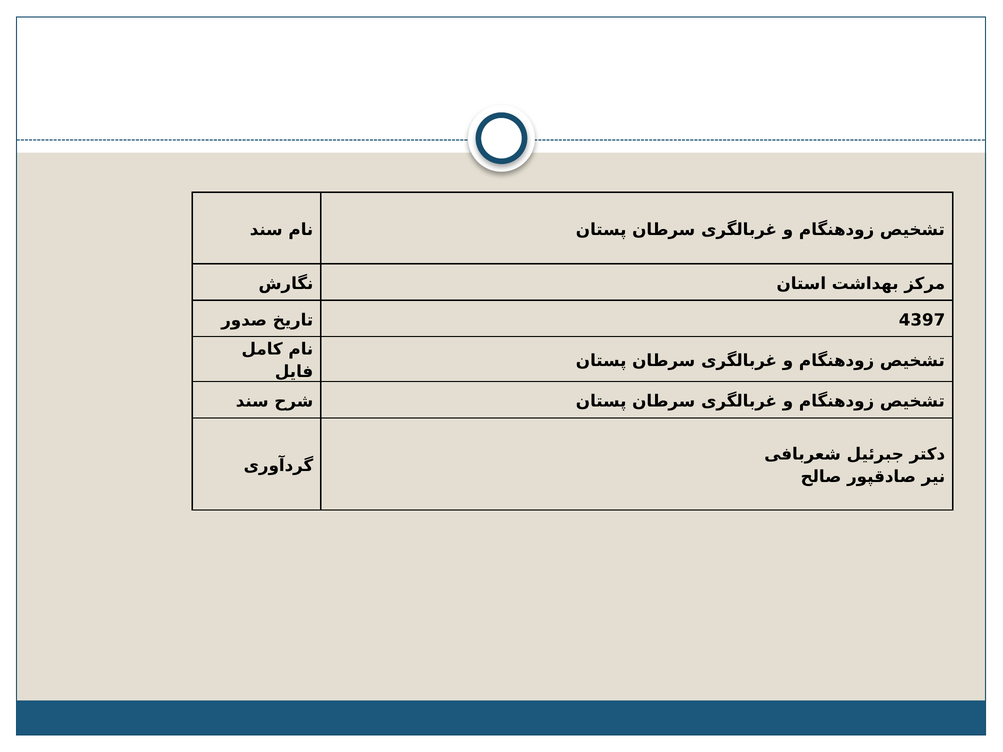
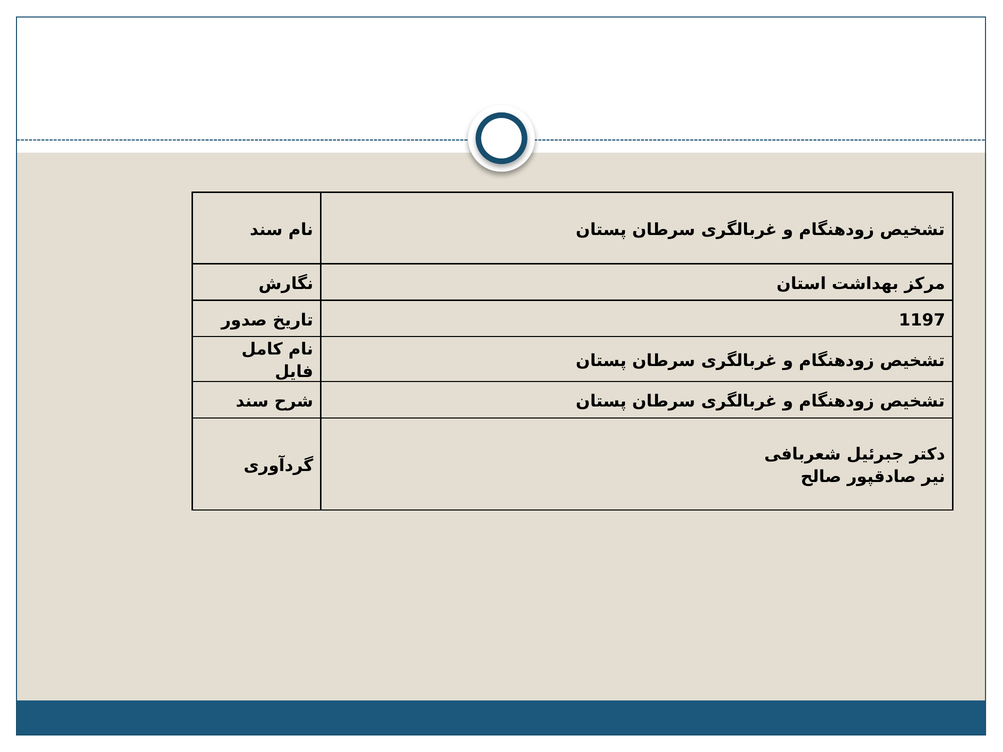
4397: 4397 -> 1197 (922, 320)
